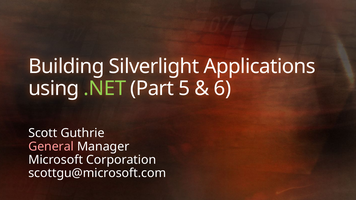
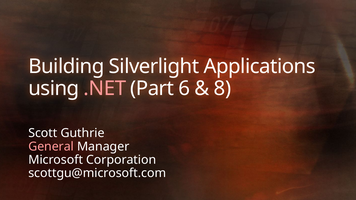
.NET colour: light green -> pink (105, 89)
5: 5 -> 6 (184, 89)
6: 6 -> 8 (222, 89)
